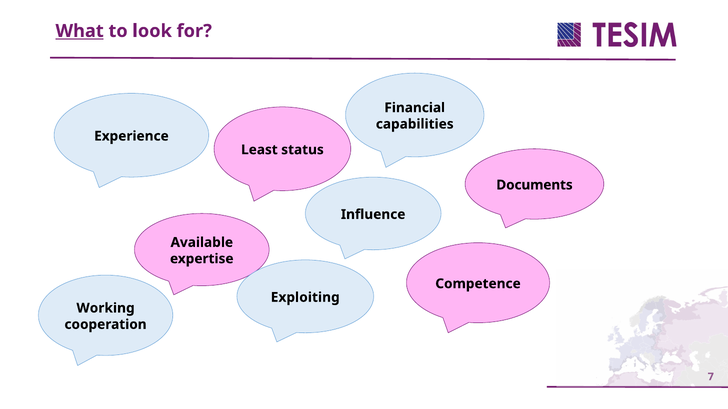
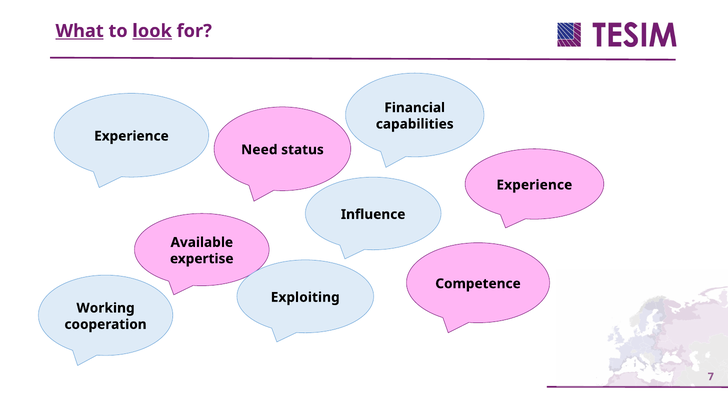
look underline: none -> present (152, 31)
Least: Least -> Need (259, 150)
Documents: Documents -> Experience (534, 185)
